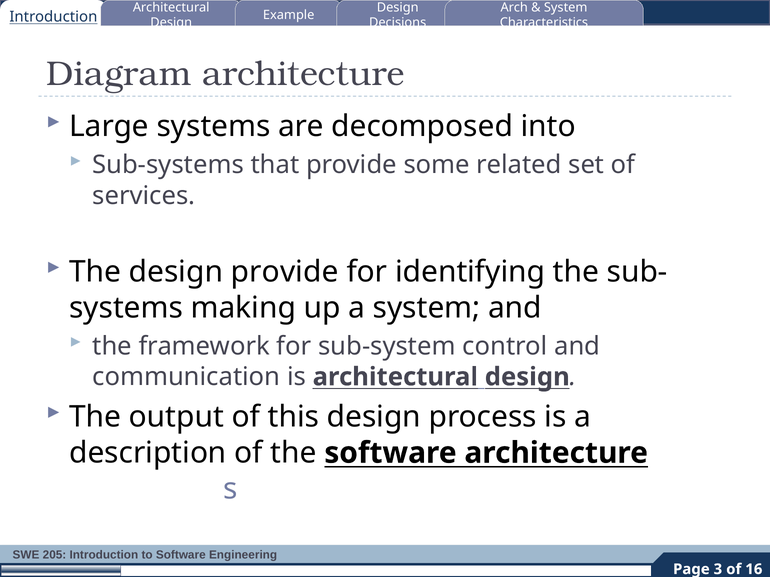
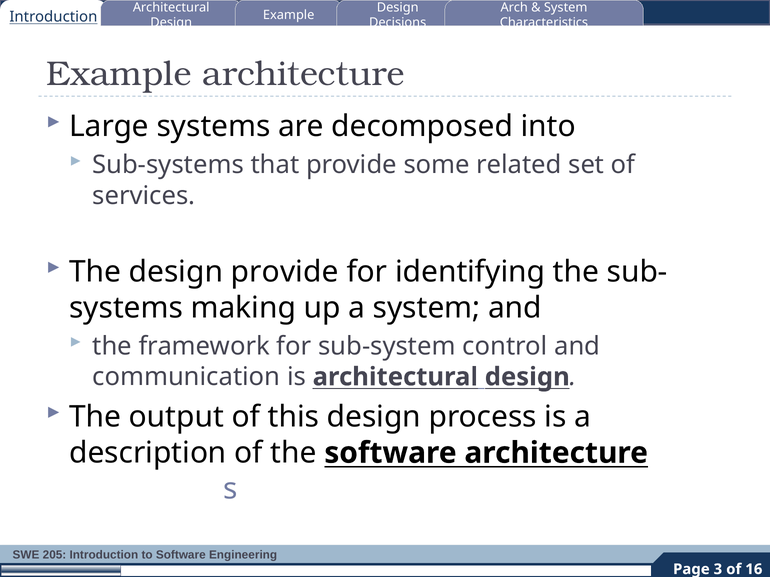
Diagram: Diagram -> Example (119, 74)
